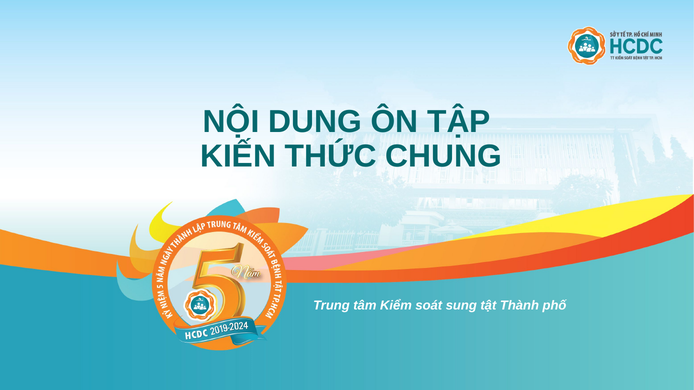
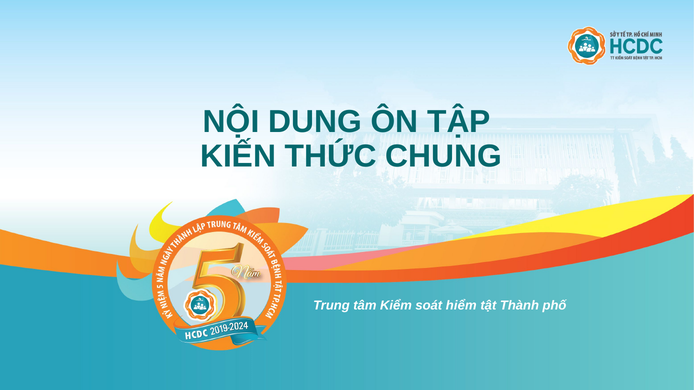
sung: sung -> hiểm (461, 306)
